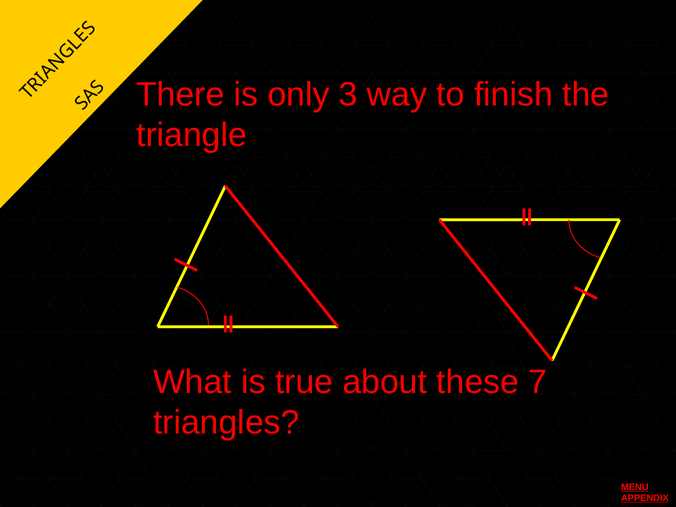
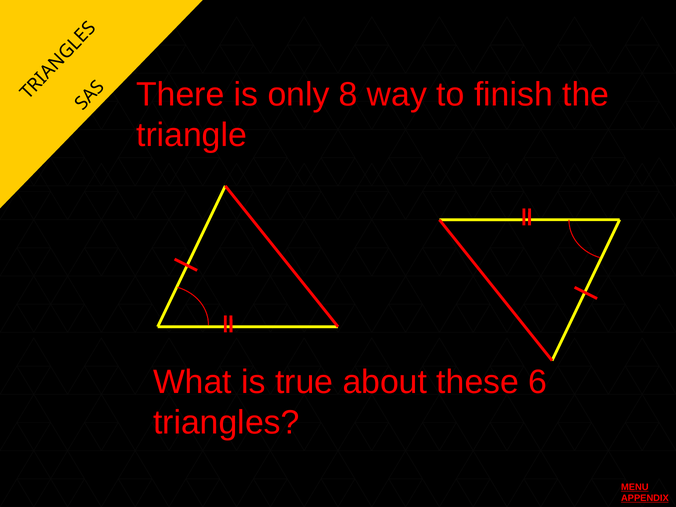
3: 3 -> 8 (348, 95)
7: 7 -> 6 (538, 382)
